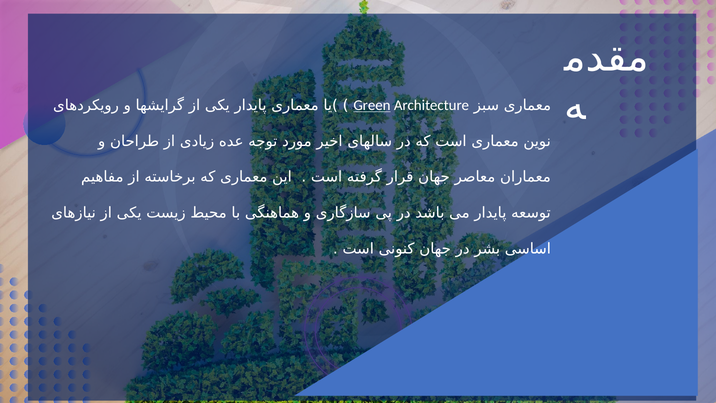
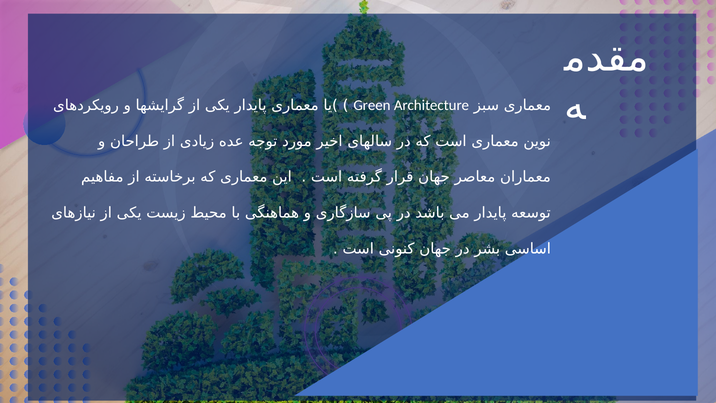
Green underline: present -> none (372, 105)
